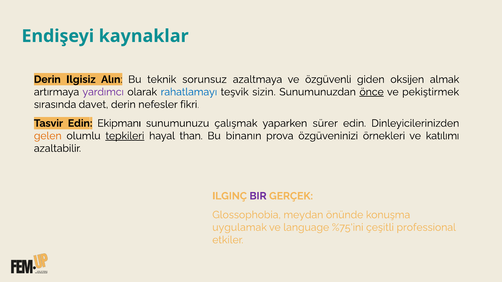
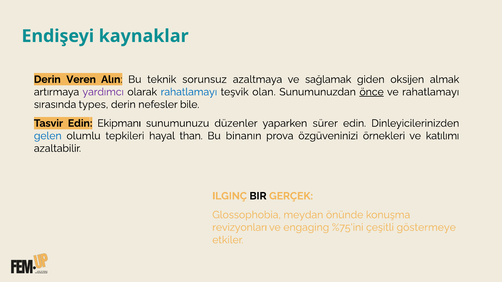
Ilgisiz: Ilgisiz -> Veren (81, 79)
özgüvenli: özgüvenli -> sağlamak (328, 79)
sizin: sizin -> olan (264, 92)
ve pekiştirmek: pekiştirmek -> rahatlamayı (431, 92)
davet: davet -> types (93, 105)
fikri: fikri -> bile (190, 105)
çalışmak: çalışmak -> düzenler (236, 123)
gelen colour: orange -> blue (48, 136)
tepkileri underline: present -> none (125, 136)
BIR colour: purple -> black (258, 196)
uygulamak: uygulamak -> revizyonları (240, 228)
language: language -> engaging (306, 228)
professional: professional -> göstermeye (426, 228)
